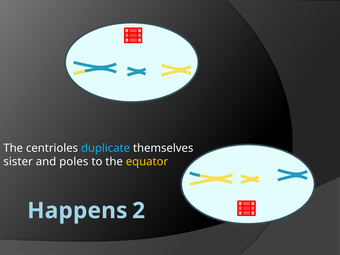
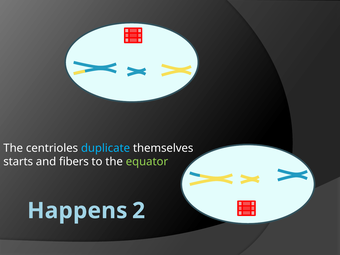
sister: sister -> starts (18, 162)
poles: poles -> fibers (74, 162)
equator colour: yellow -> light green (147, 162)
